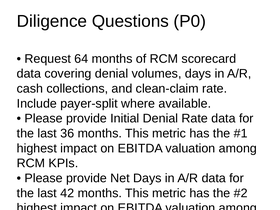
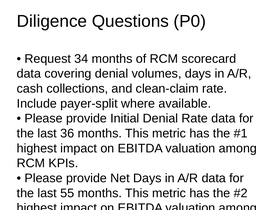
64: 64 -> 34 (81, 59)
42: 42 -> 55 (67, 193)
